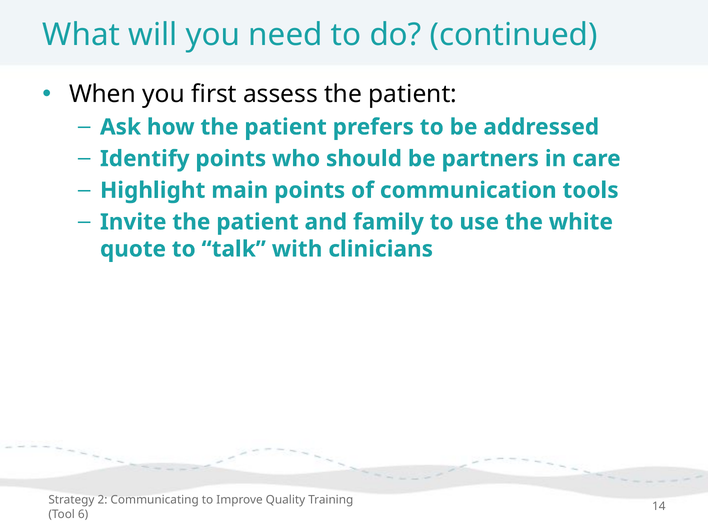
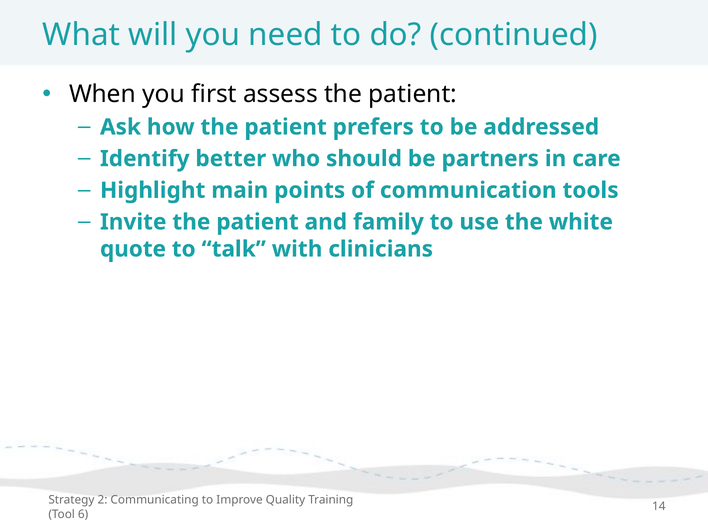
Identify points: points -> better (231, 159)
